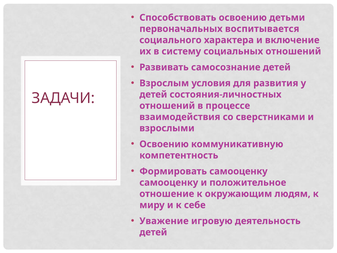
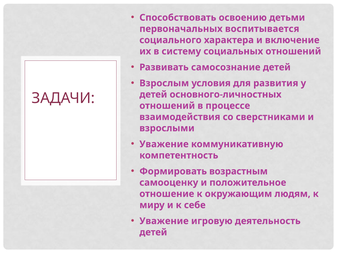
состояния-личностных: состояния-личностных -> основного-личностных (226, 94)
Освоению: Освоению -> Уважение (164, 144)
Формировать самооценку: самооценку -> возрастным (238, 171)
